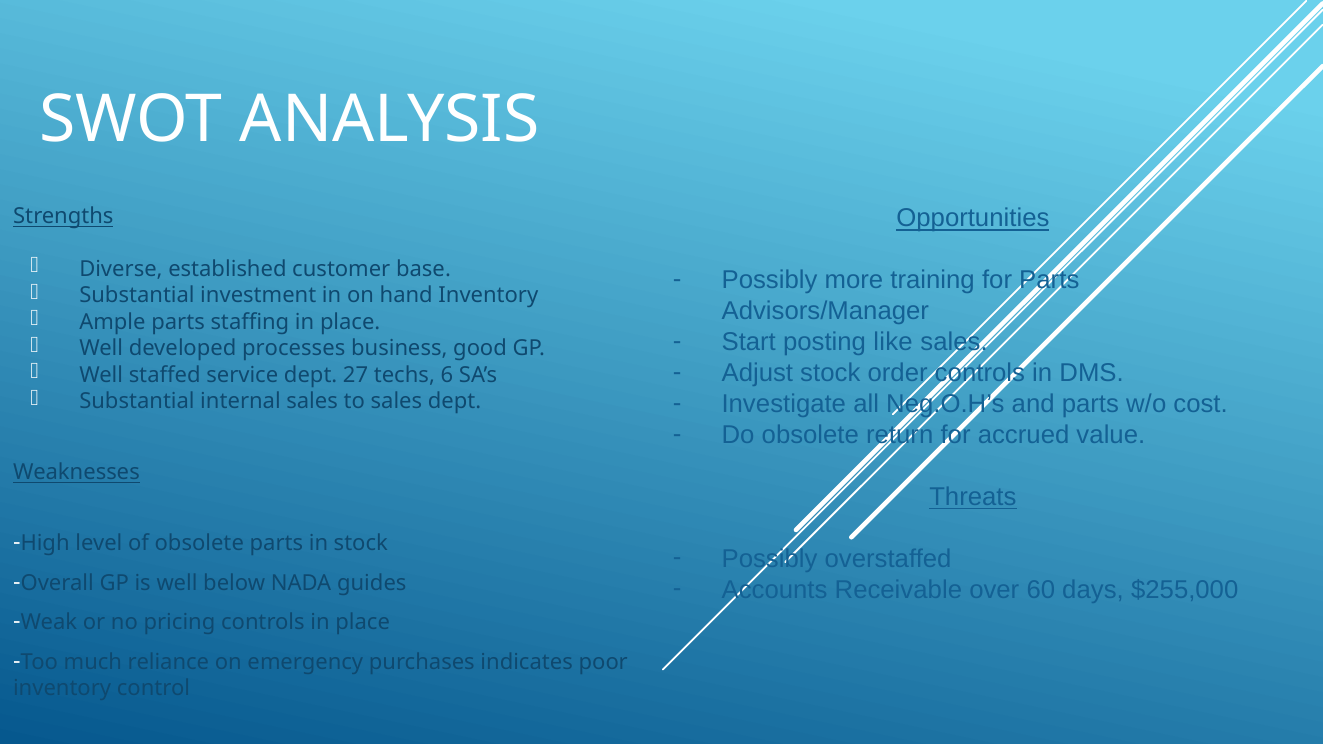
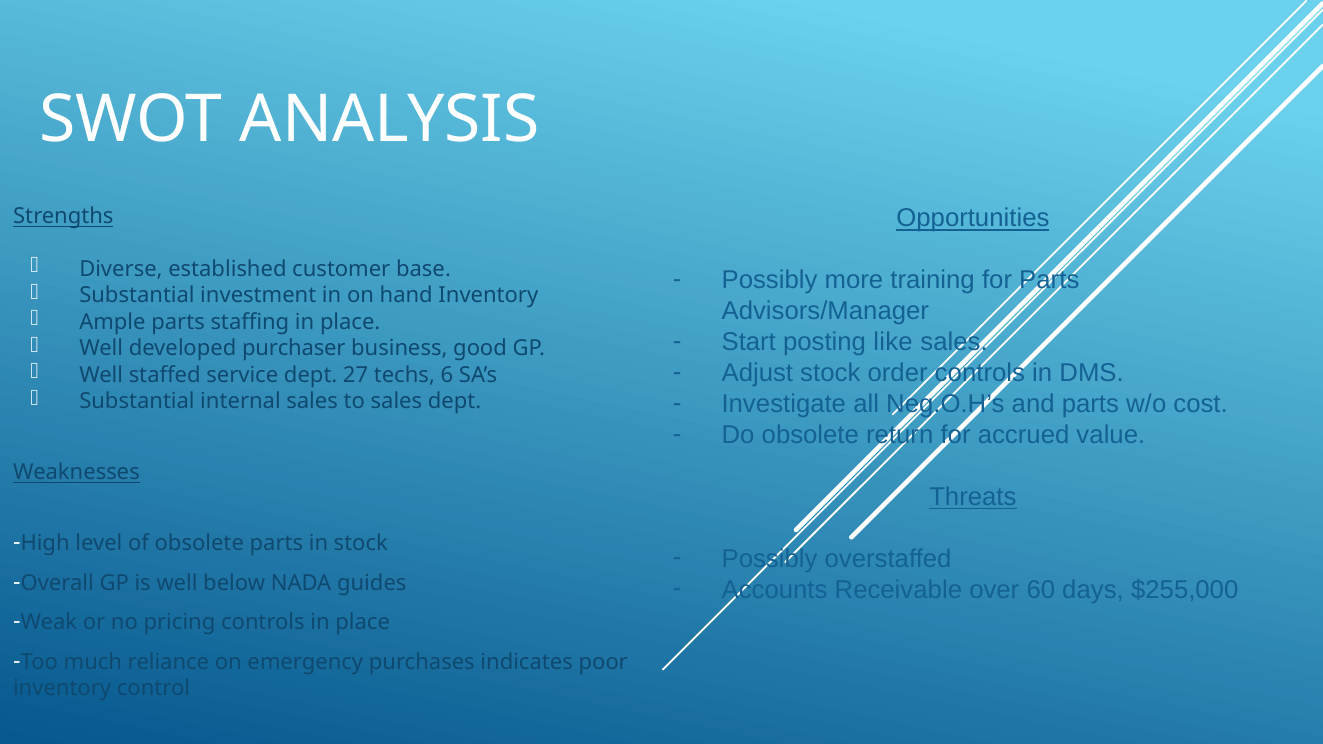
processes: processes -> purchaser (294, 349)
